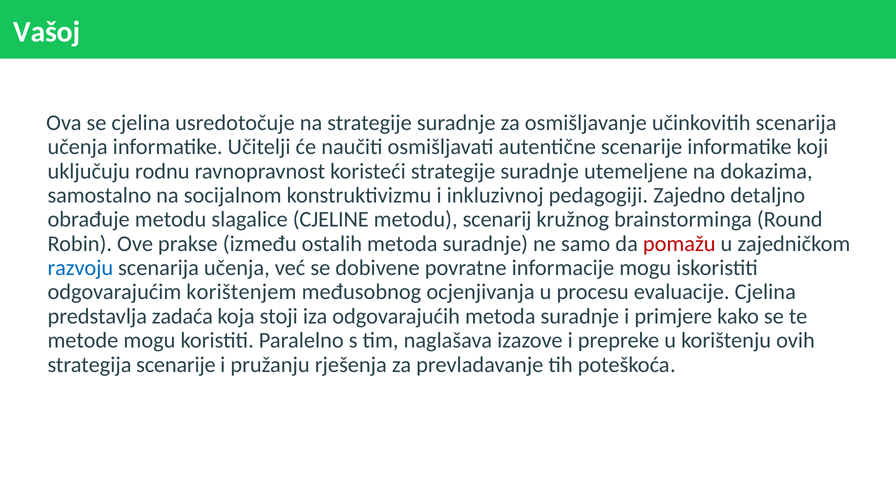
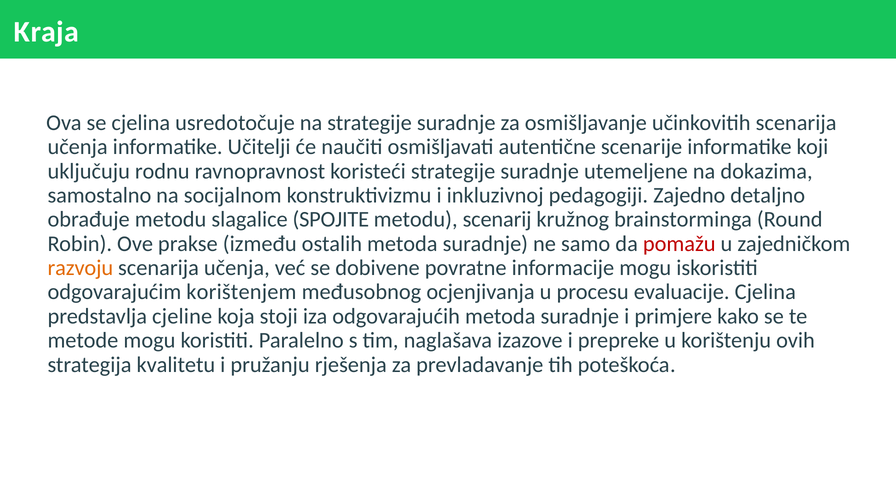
Vašoj: Vašoj -> Kraja (46, 32)
CJELINE: CJELINE -> SPOJITE (331, 220)
razvoju colour: blue -> orange (80, 268)
zadaća: zadaća -> cjeline (182, 316)
strategija scenarije: scenarije -> kvalitetu (176, 365)
